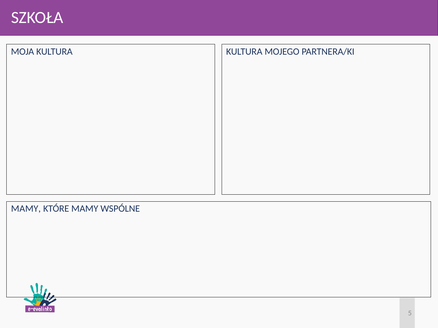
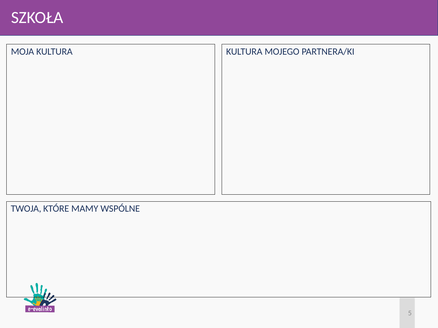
MAMY: MAMY -> TWOJA (26, 209)
